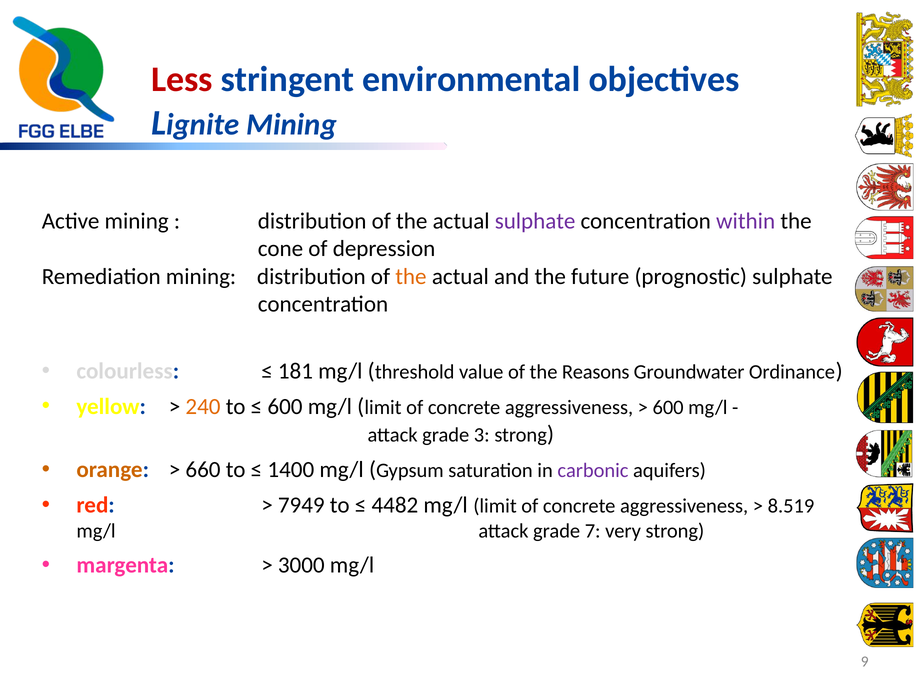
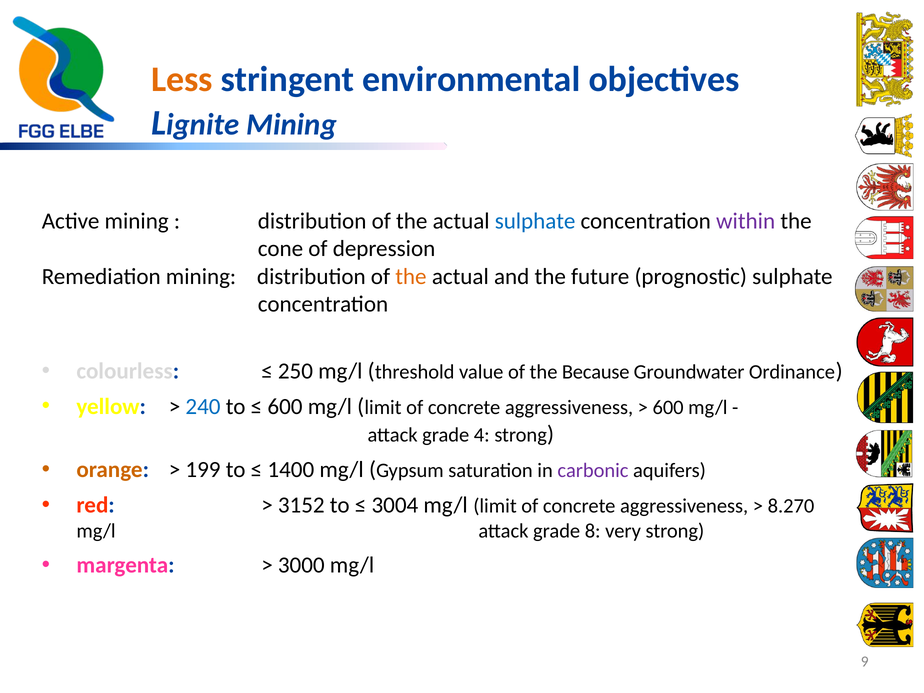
Less colour: red -> orange (182, 80)
sulphate colour: purple -> blue (535, 221)
181: 181 -> 250 (295, 371)
Reasons: Reasons -> Because (596, 372)
240 colour: orange -> blue (203, 407)
3: 3 -> 4 (482, 435)
660: 660 -> 199 (203, 470)
7949: 7949 -> 3152 (301, 505)
4482: 4482 -> 3004 (395, 505)
8.519: 8.519 -> 8.270 (791, 506)
7: 7 -> 8 (593, 531)
